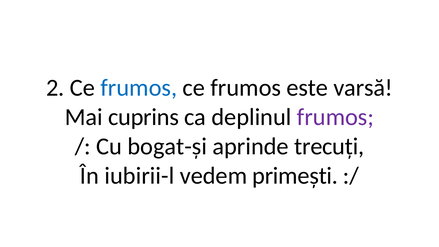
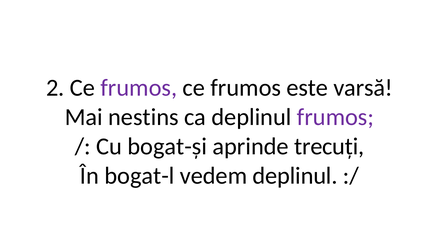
frumos colour: blue -> purple (139, 88)
cuprins: cuprins -> nestins (143, 117)
iubirii-l: iubirii-l -> bogat-l (139, 176)
vedem primești: primești -> deplinul (295, 176)
